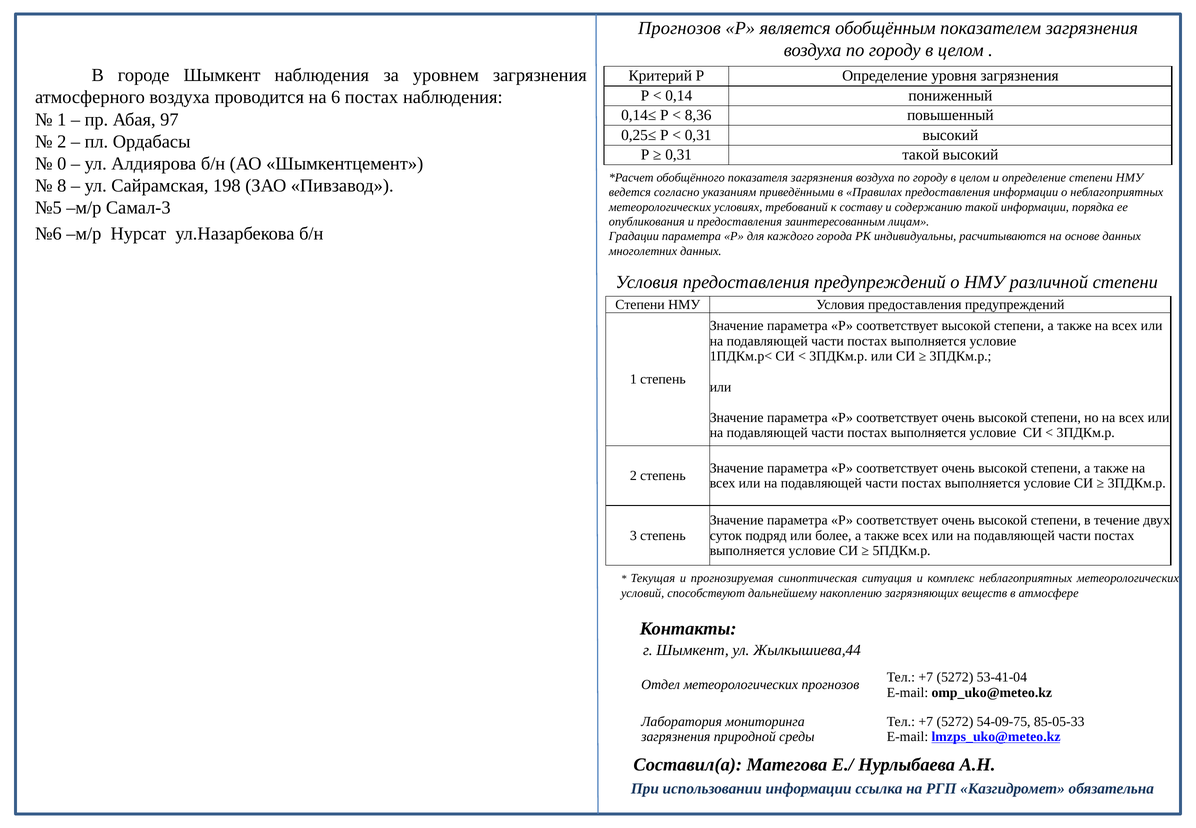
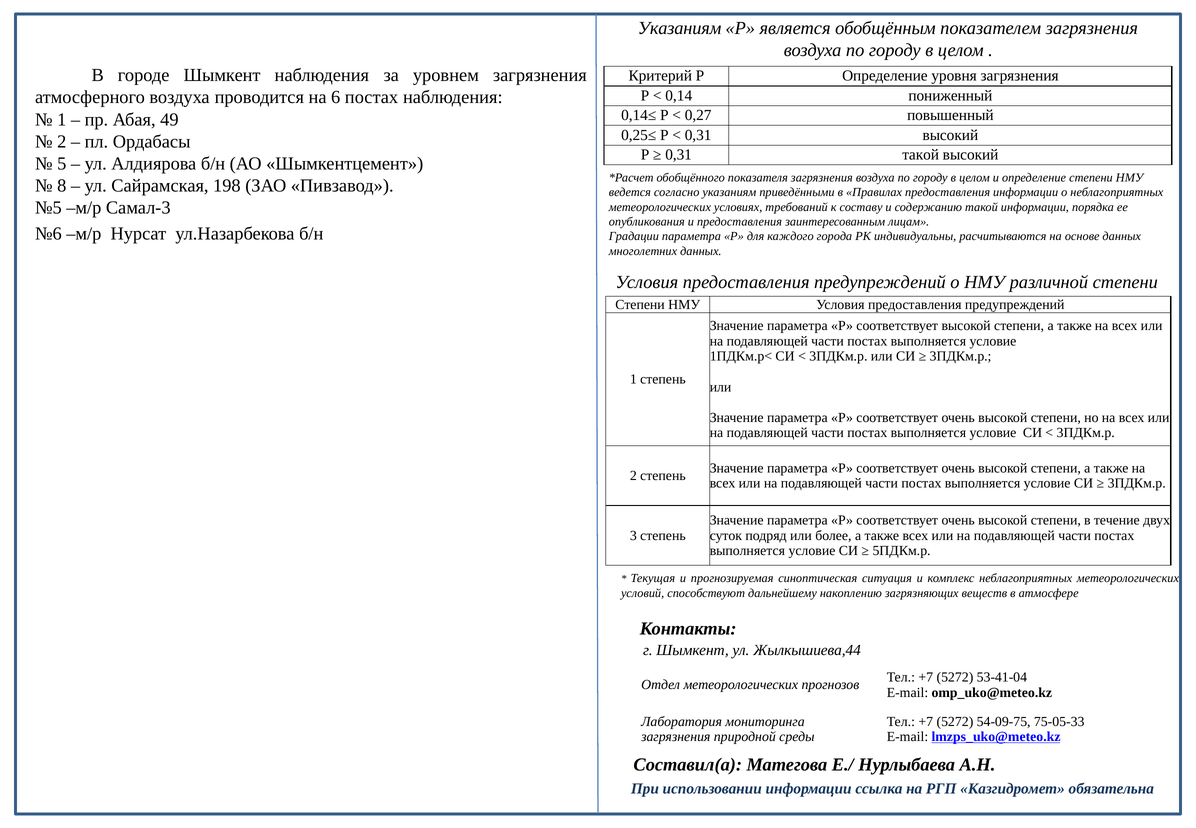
Прогнозов: Прогнозов -> Указаниям (680, 28)
8,36: 8,36 -> 0,27 (698, 115)
97: 97 -> 49 (169, 119)
0: 0 -> 5 (62, 164)
85-05-33: 85-05-33 -> 75-05-33 (1059, 721)
